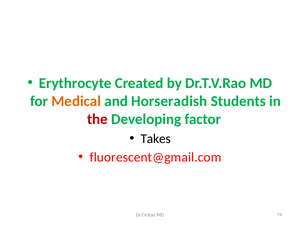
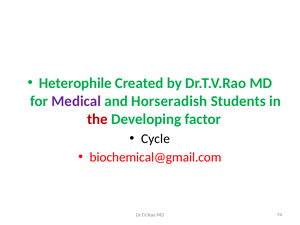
Erythrocyte: Erythrocyte -> Heterophile (75, 83)
Medical colour: orange -> purple (76, 101)
Takes: Takes -> Cycle (156, 139)
fluorescent@gmail.com: fluorescent@gmail.com -> biochemical@gmail.com (156, 157)
